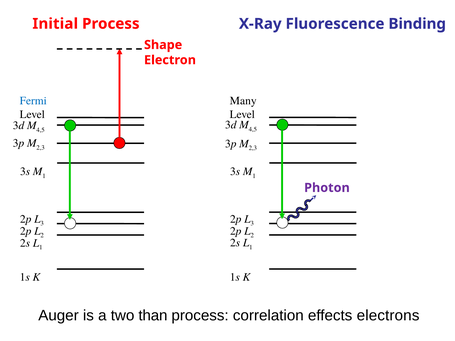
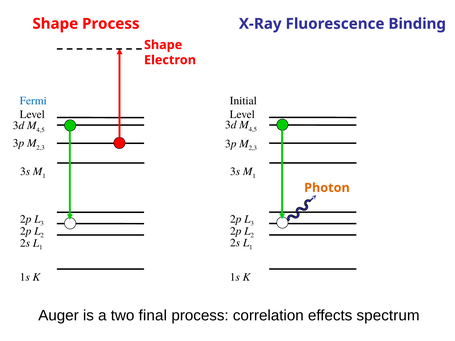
Initial: Initial -> Shape (55, 24)
Many: Many -> Initial (243, 101)
Photon colour: purple -> orange (327, 188)
than: than -> final (153, 316)
electrons: electrons -> spectrum (388, 316)
